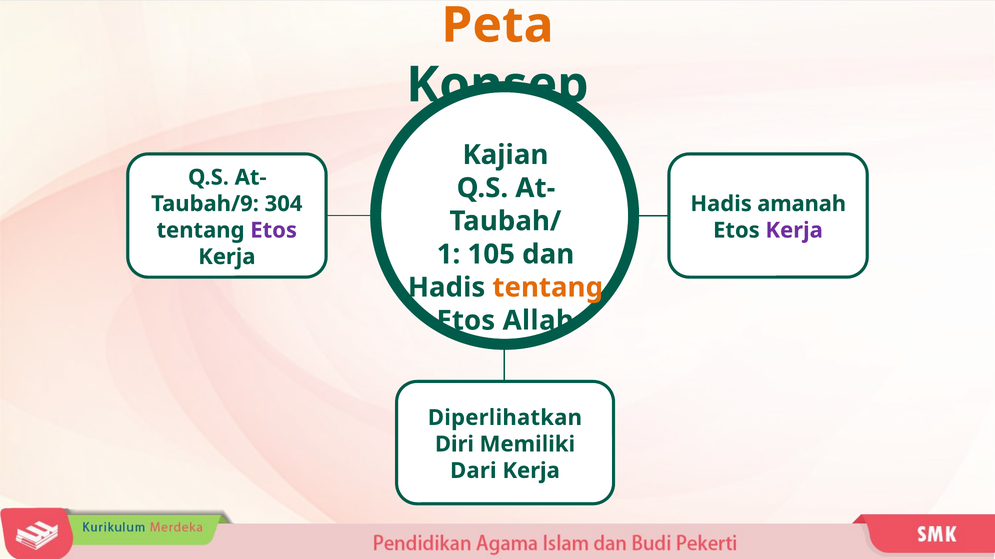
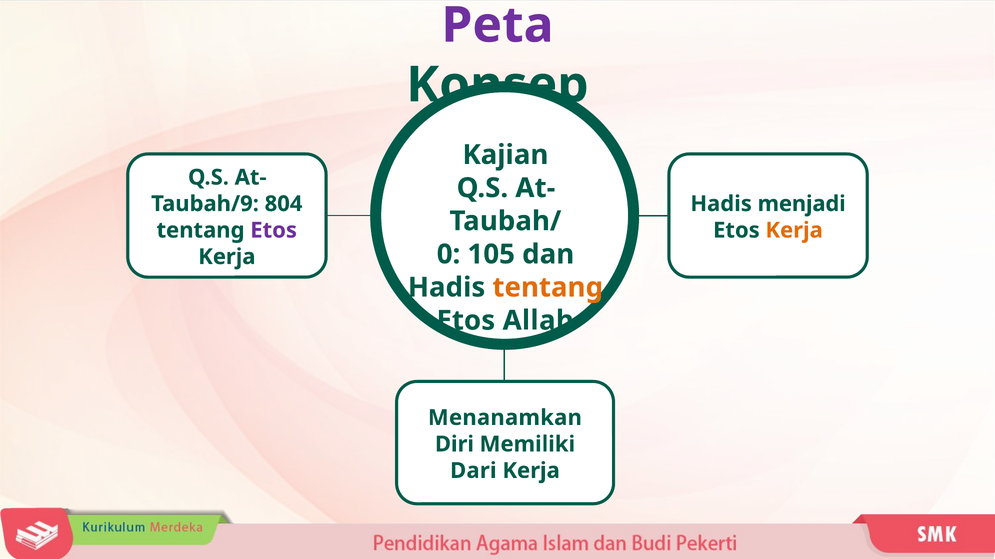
Peta colour: orange -> purple (497, 25)
304: 304 -> 804 (284, 204)
amanah: amanah -> menjadi (802, 204)
Kerja colour: purple -> orange (794, 231)
1: 1 -> 0 (449, 255)
Diperlihatkan: Diperlihatkan -> Menanamkan (505, 418)
